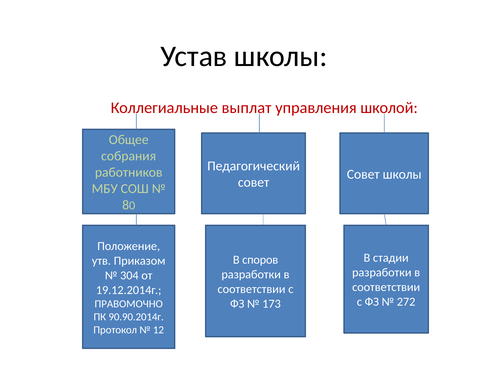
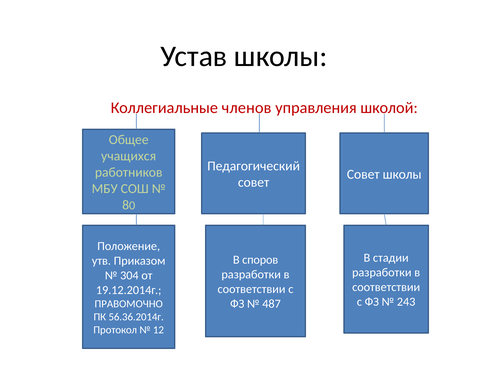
выплат: выплат -> членов (247, 108)
собрания: собрания -> учащихся (129, 156)
272: 272 -> 243 (406, 302)
173: 173 -> 487 (272, 304)
90.90.2014г: 90.90.2014г -> 56.36.2014г (136, 317)
